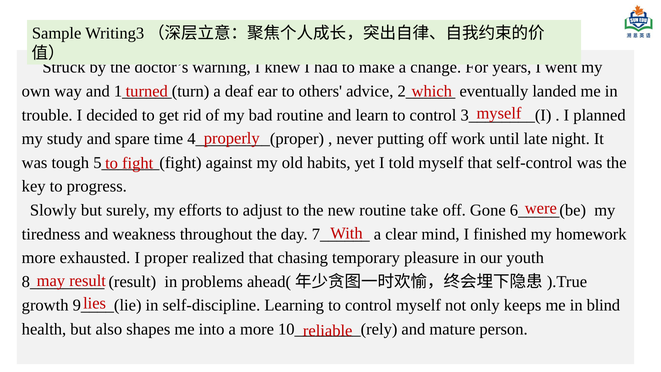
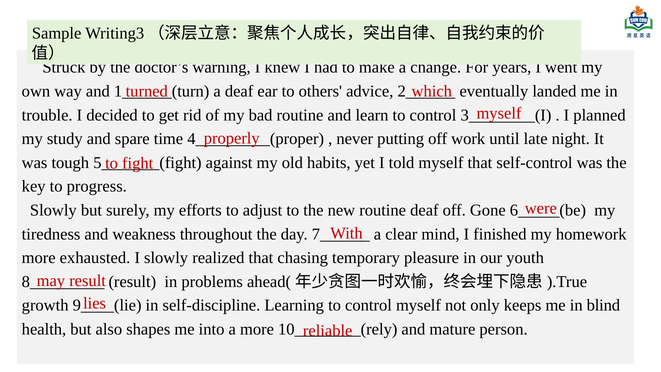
routine take: take -> deaf (424, 210)
I proper: proper -> slowly (166, 258)
